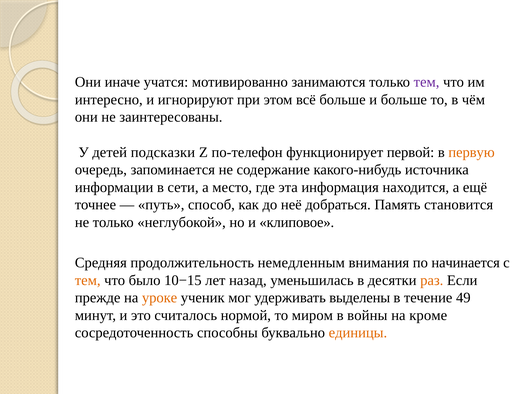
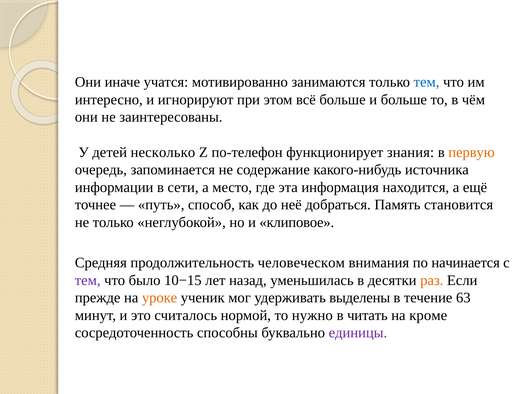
тем colour: purple -> blue (427, 82)
подсказки: подсказки -> несколько (163, 152)
первой: первой -> знания (410, 152)
немедленным: немедленным -> человеческом (301, 263)
тем colour: orange -> purple (88, 280)
49: 49 -> 63 (463, 298)
миром: миром -> нужно (312, 315)
войны: войны -> читать (367, 315)
единицы colour: orange -> purple (358, 333)
